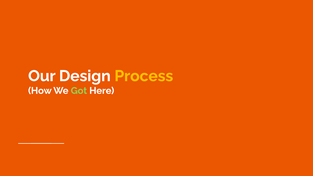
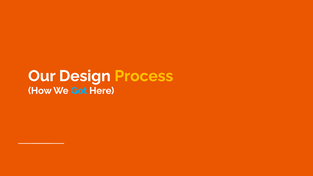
Got colour: light green -> light blue (79, 91)
